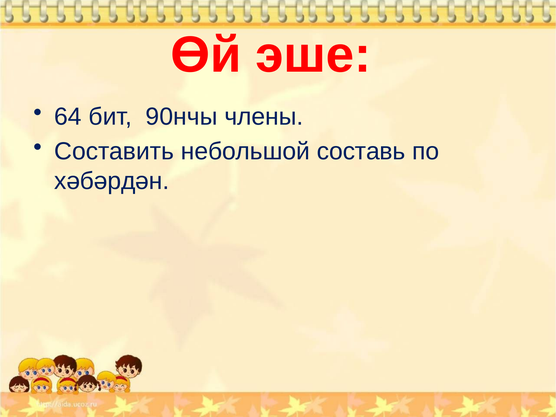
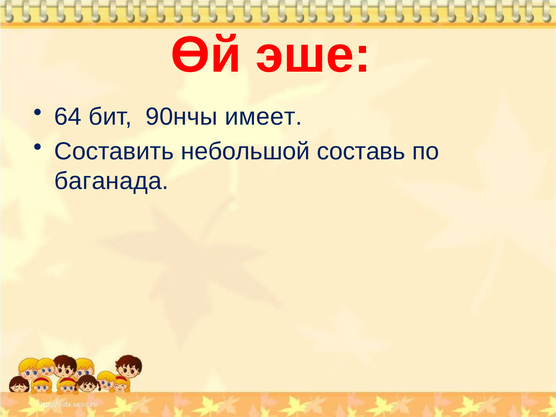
члены: члены -> имеет (264, 117)
хәбәрдән: хәбәрдән -> баганада (112, 181)
